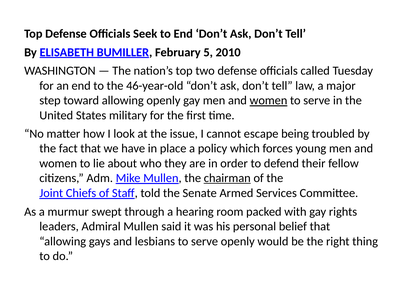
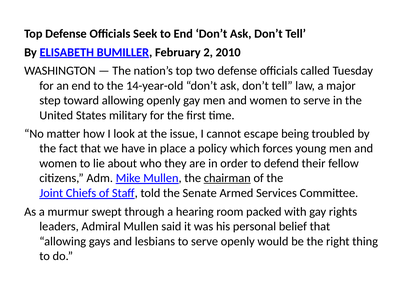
5: 5 -> 2 (208, 52)
46-year-old: 46-year-old -> 14-year-old (155, 86)
women underline: present -> none (268, 100)
